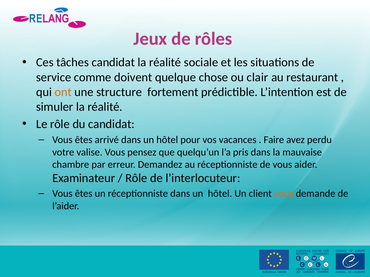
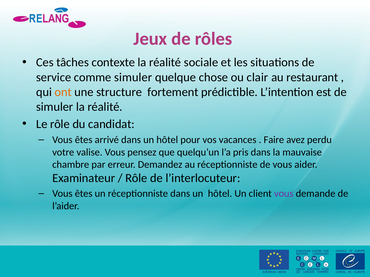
tâches candidat: candidat -> contexte (113, 63)
comme doivent: doivent -> simuler (133, 77)
vous colour: orange -> purple (284, 194)
